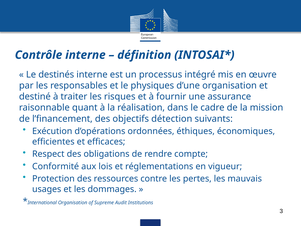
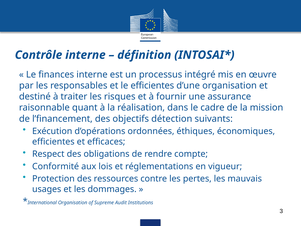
destinés: destinés -> finances (56, 74)
le physiques: physiques -> efficientes (152, 85)
